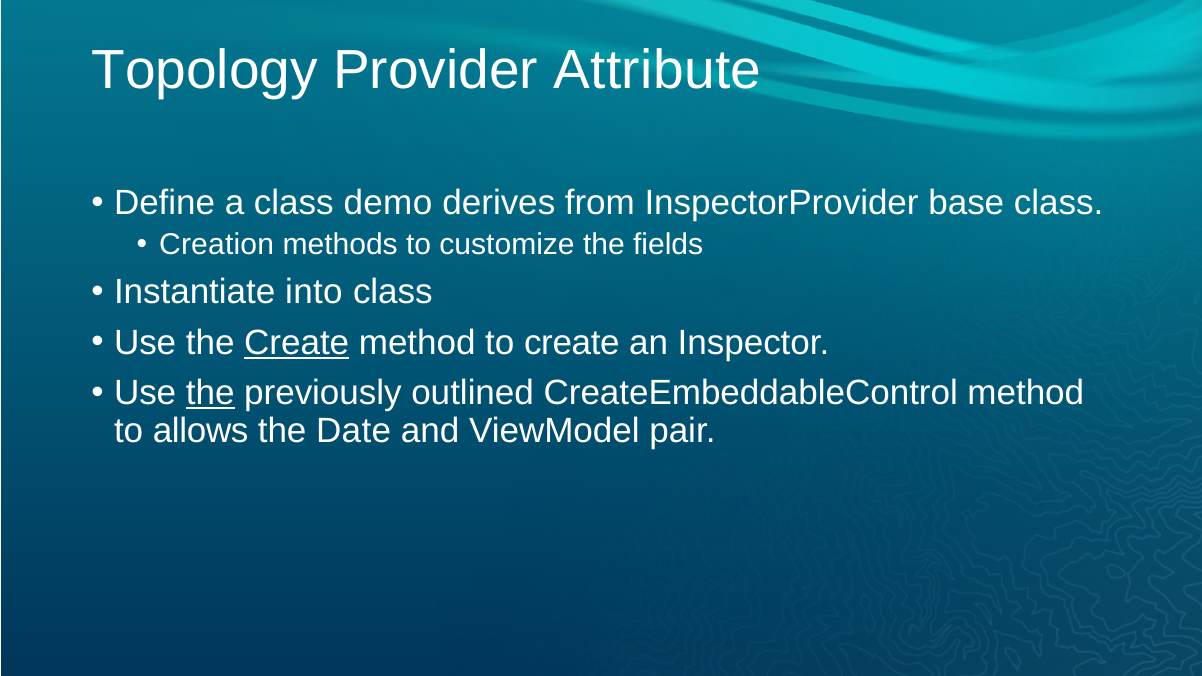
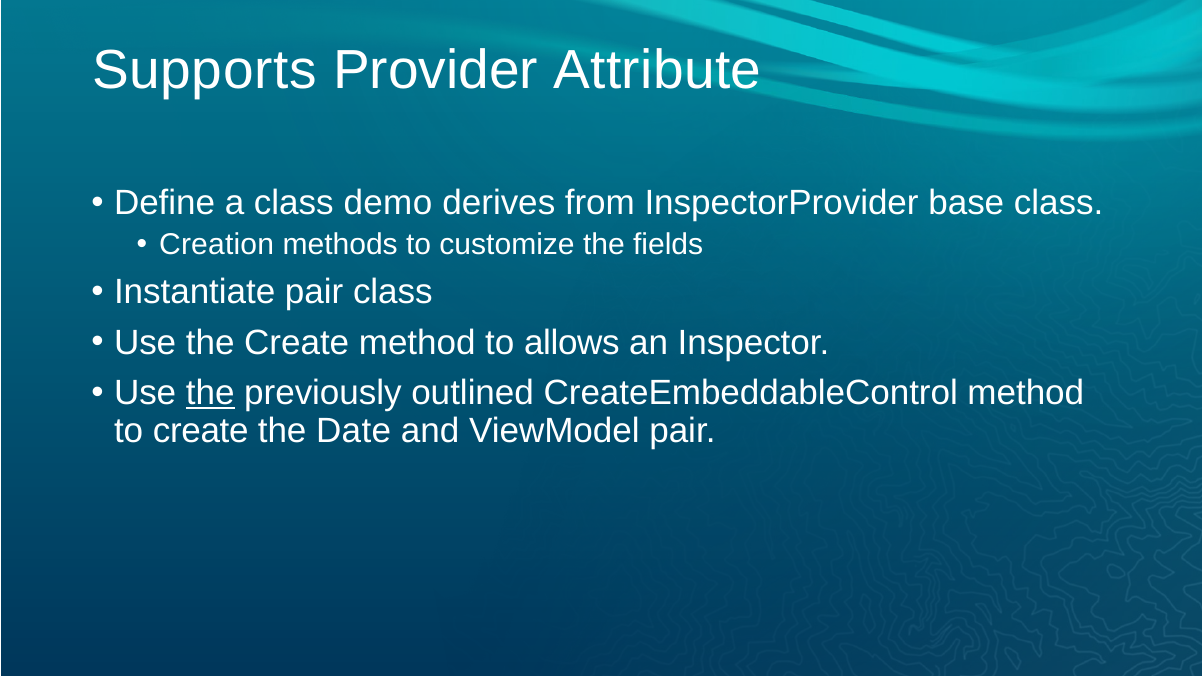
Topology: Topology -> Supports (204, 70)
Instantiate into: into -> pair (314, 292)
Create underline: present -> none (297, 343)
to create: create -> allows (572, 343)
to allows: allows -> create (201, 431)
